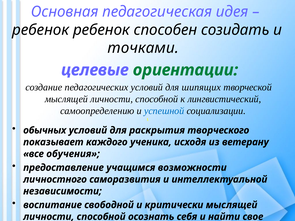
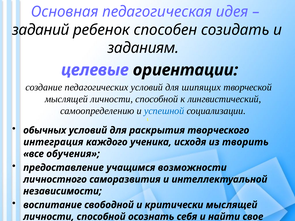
ребенок: ребенок -> заданий (41, 30)
точками: точками -> заданиям (143, 48)
ориентации colour: green -> black (186, 70)
показывает: показывает -> интеграция (53, 142)
ветерану: ветерану -> творить (245, 142)
